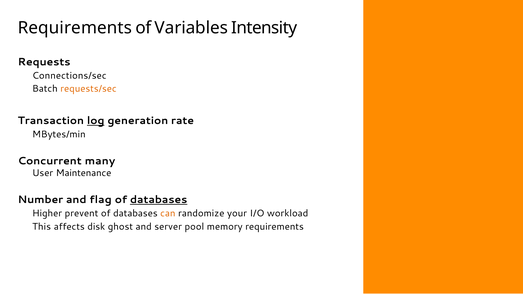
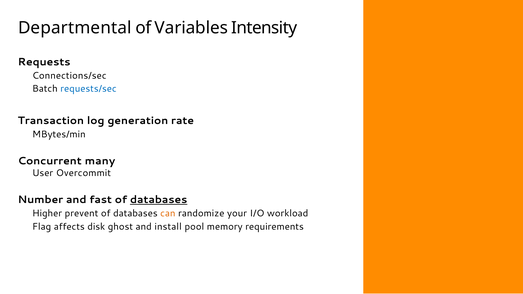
Requirements: Requirements -> Departmental (75, 28)
requests/sec colour: orange -> blue (88, 89)
log underline: present -> none (96, 121)
Maintenance: Maintenance -> Overcommit (83, 173)
flag: flag -> fast (101, 200)
This: This -> Flag (42, 227)
server: server -> install (168, 227)
